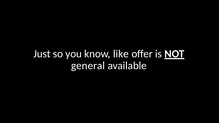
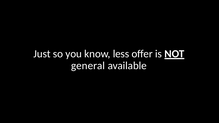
like: like -> less (121, 54)
